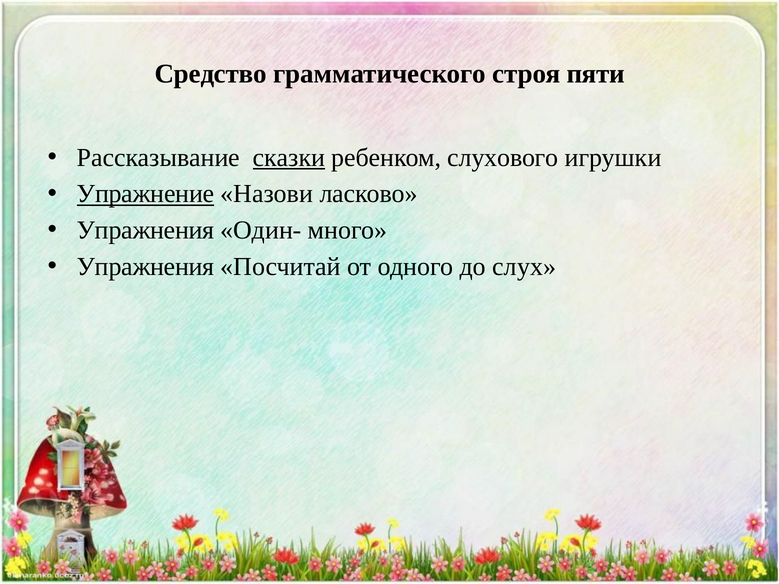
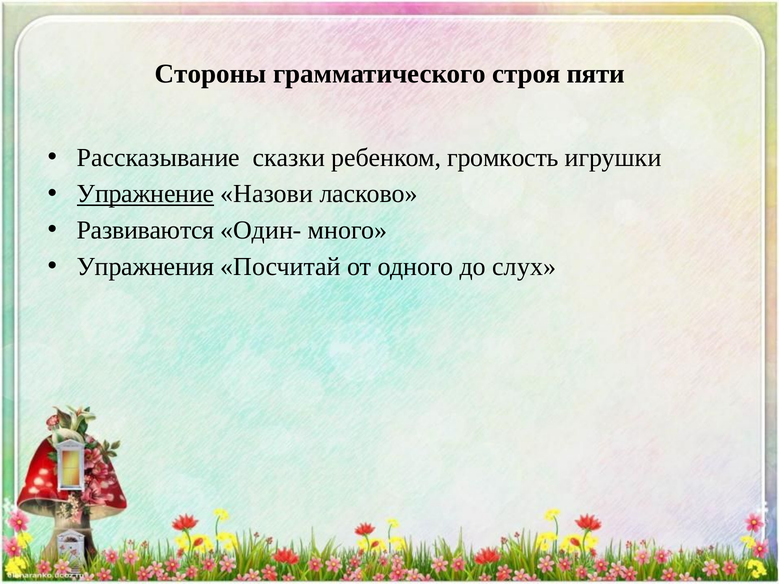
Средство: Средство -> Стороны (211, 74)
сказки underline: present -> none (289, 158)
слухового: слухового -> громкость (503, 158)
Упражнения: Упражнения -> Развиваются (146, 230)
